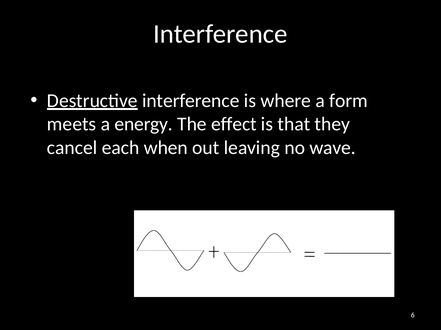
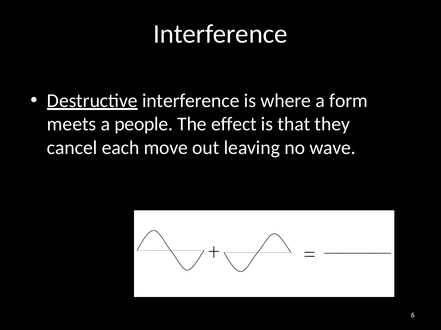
energy: energy -> people (144, 124)
when: when -> move (166, 148)
